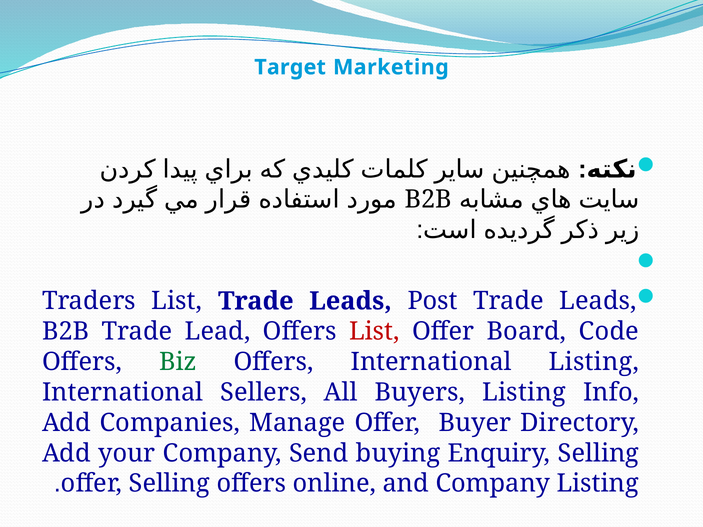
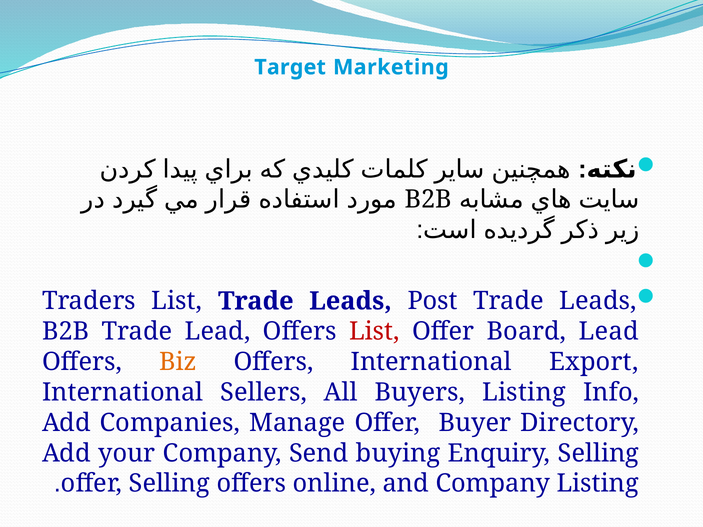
Board Code: Code -> Lead (609, 332)
Biz colour: green -> orange (178, 362)
International Listing: Listing -> Export (594, 362)
